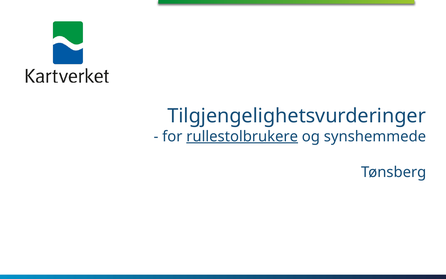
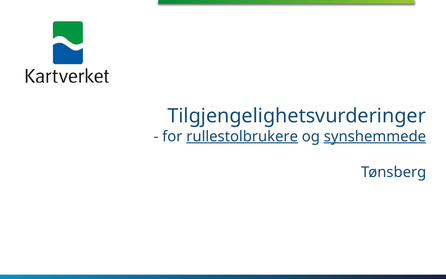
synshemmede underline: none -> present (375, 136)
